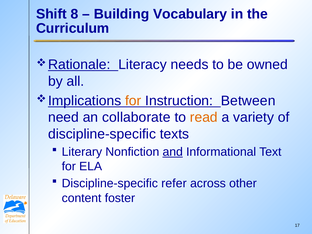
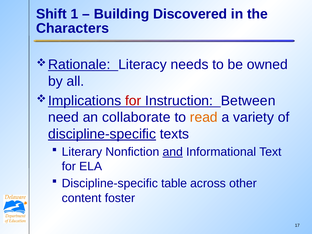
8: 8 -> 1 (74, 14)
Vocabulary: Vocabulary -> Discovered (190, 14)
Curriculum: Curriculum -> Characters (73, 28)
for colour: orange -> red (133, 101)
discipline-specific underline: none -> present (102, 134)
refer: refer -> table (174, 183)
